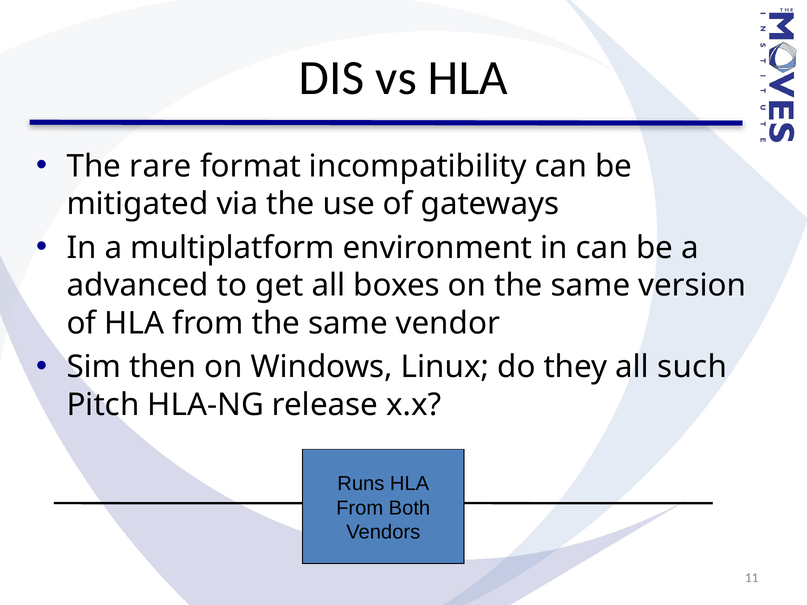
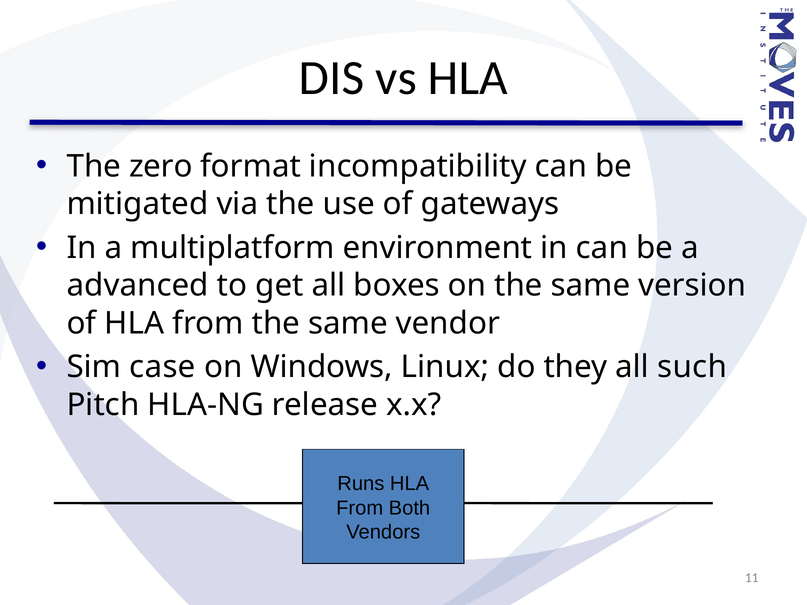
rare: rare -> zero (161, 166)
then: then -> case (162, 367)
